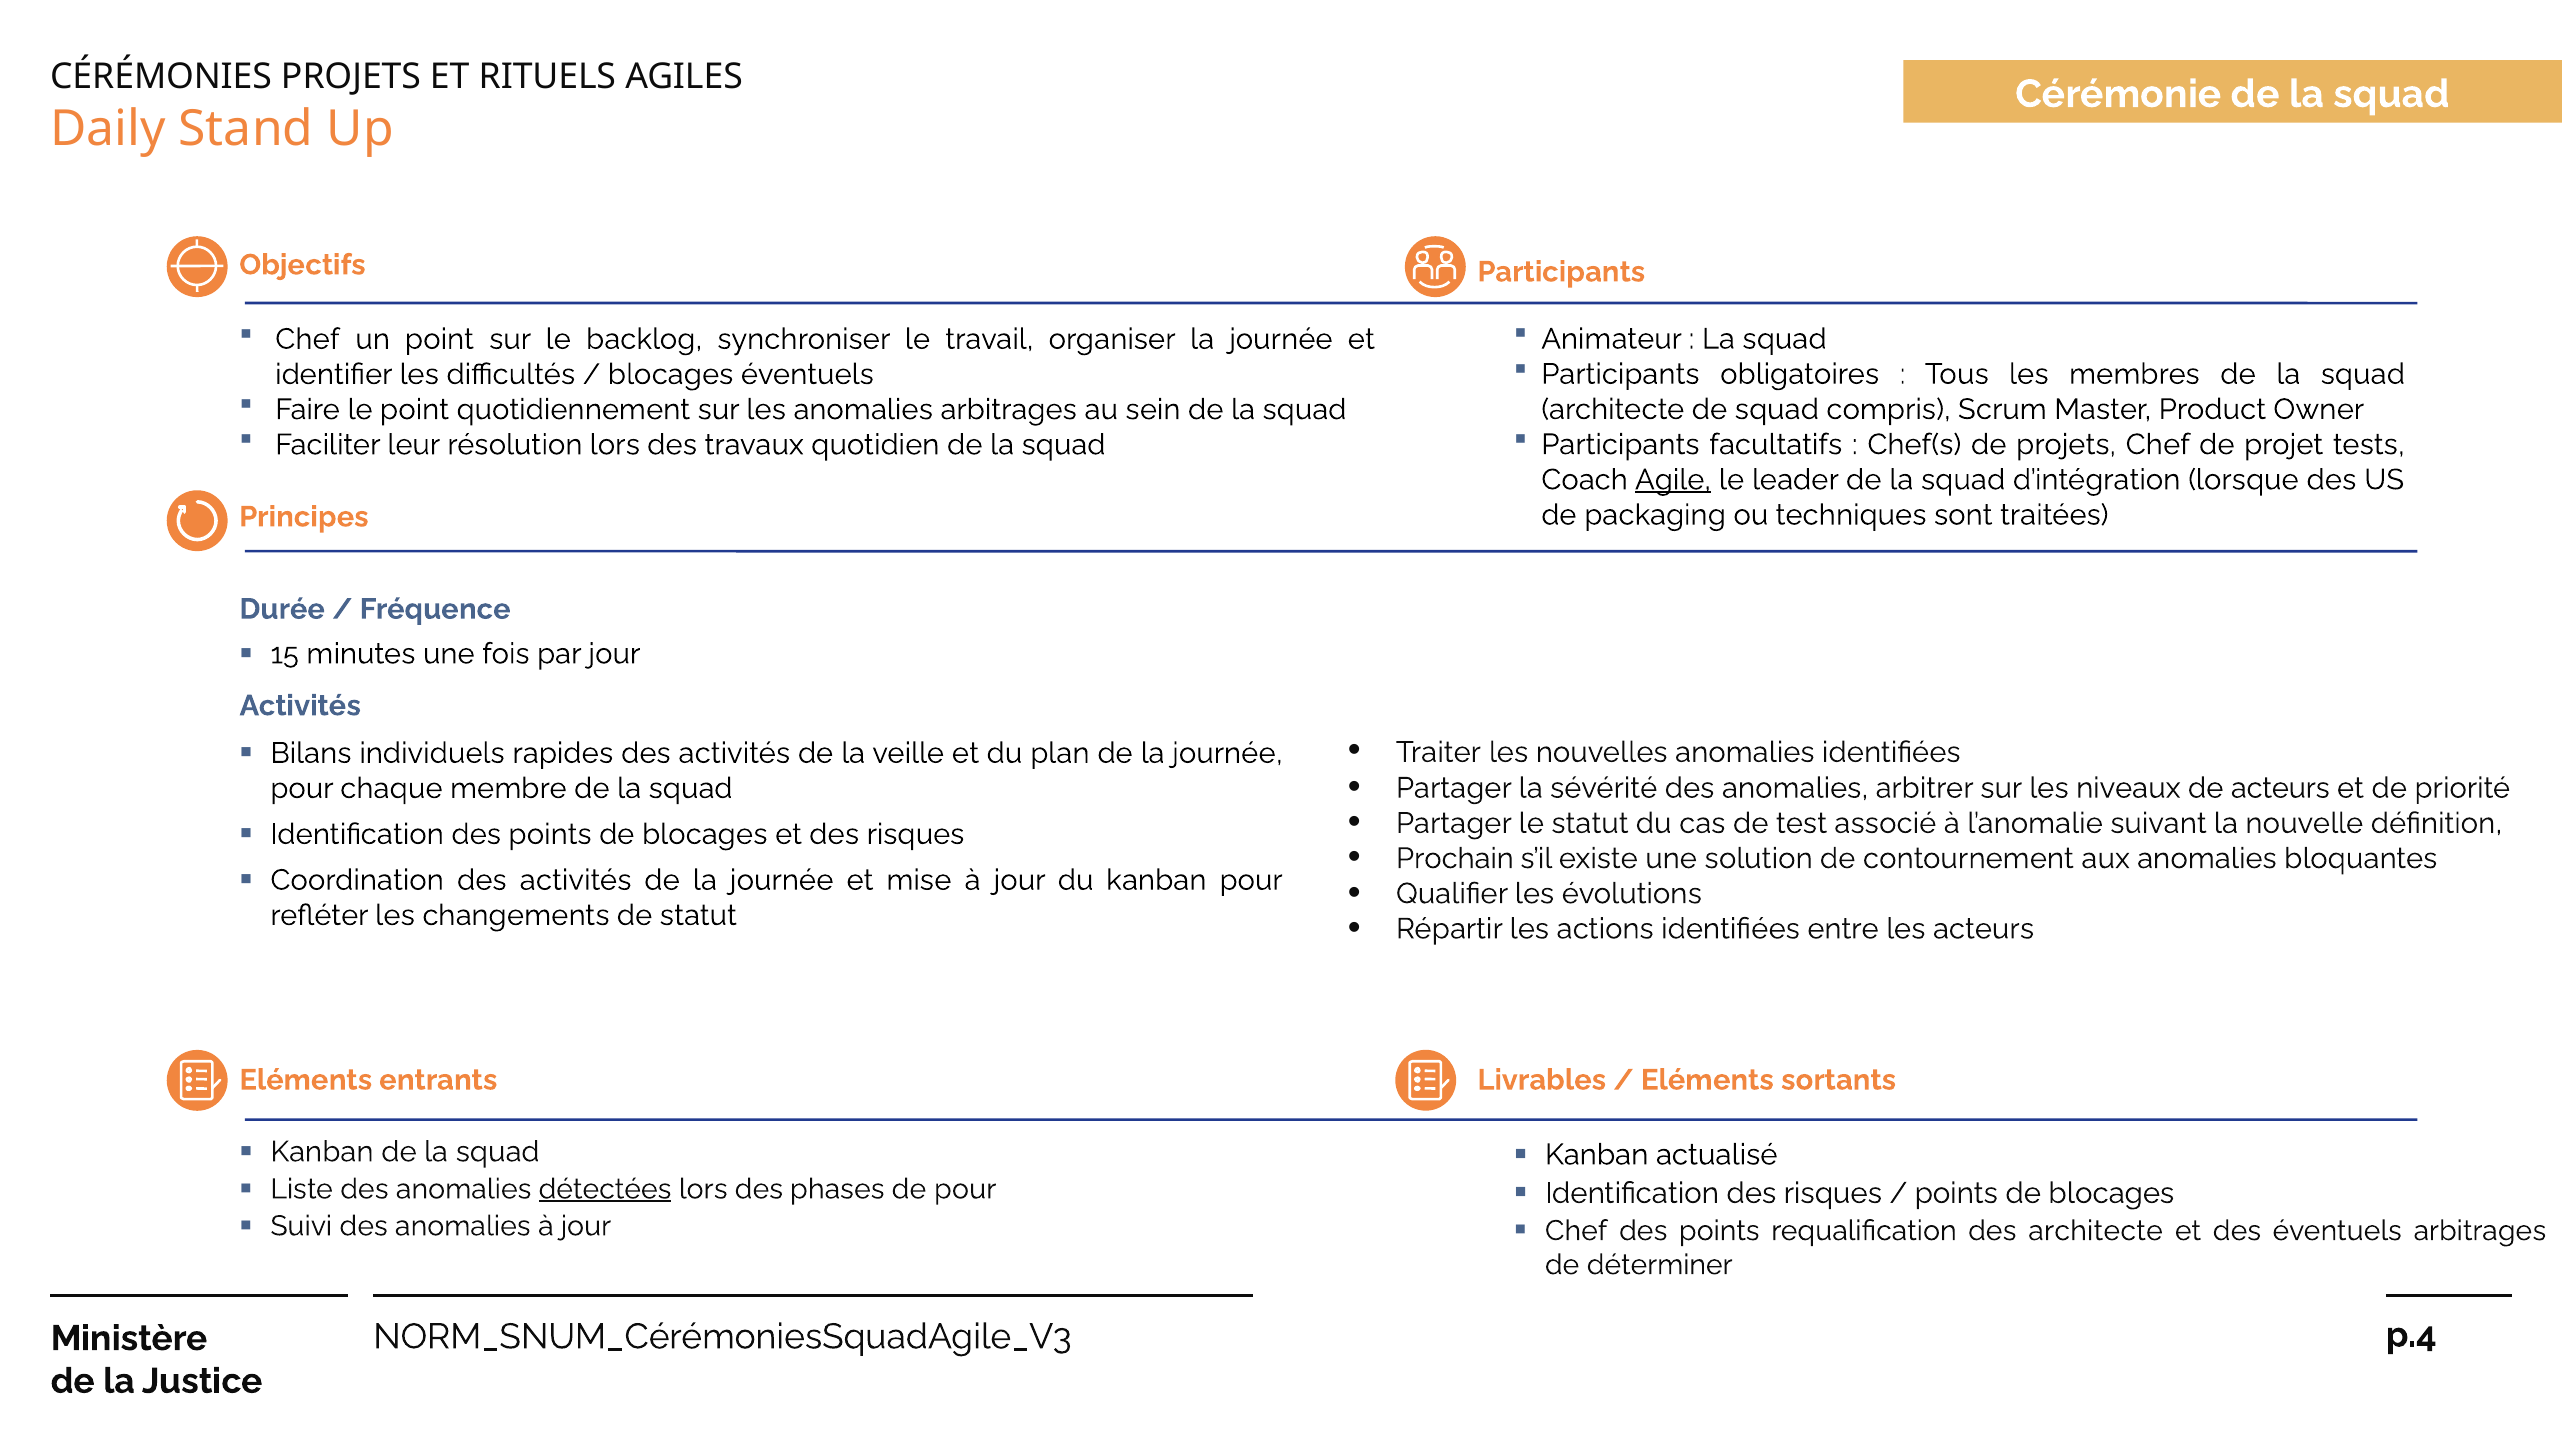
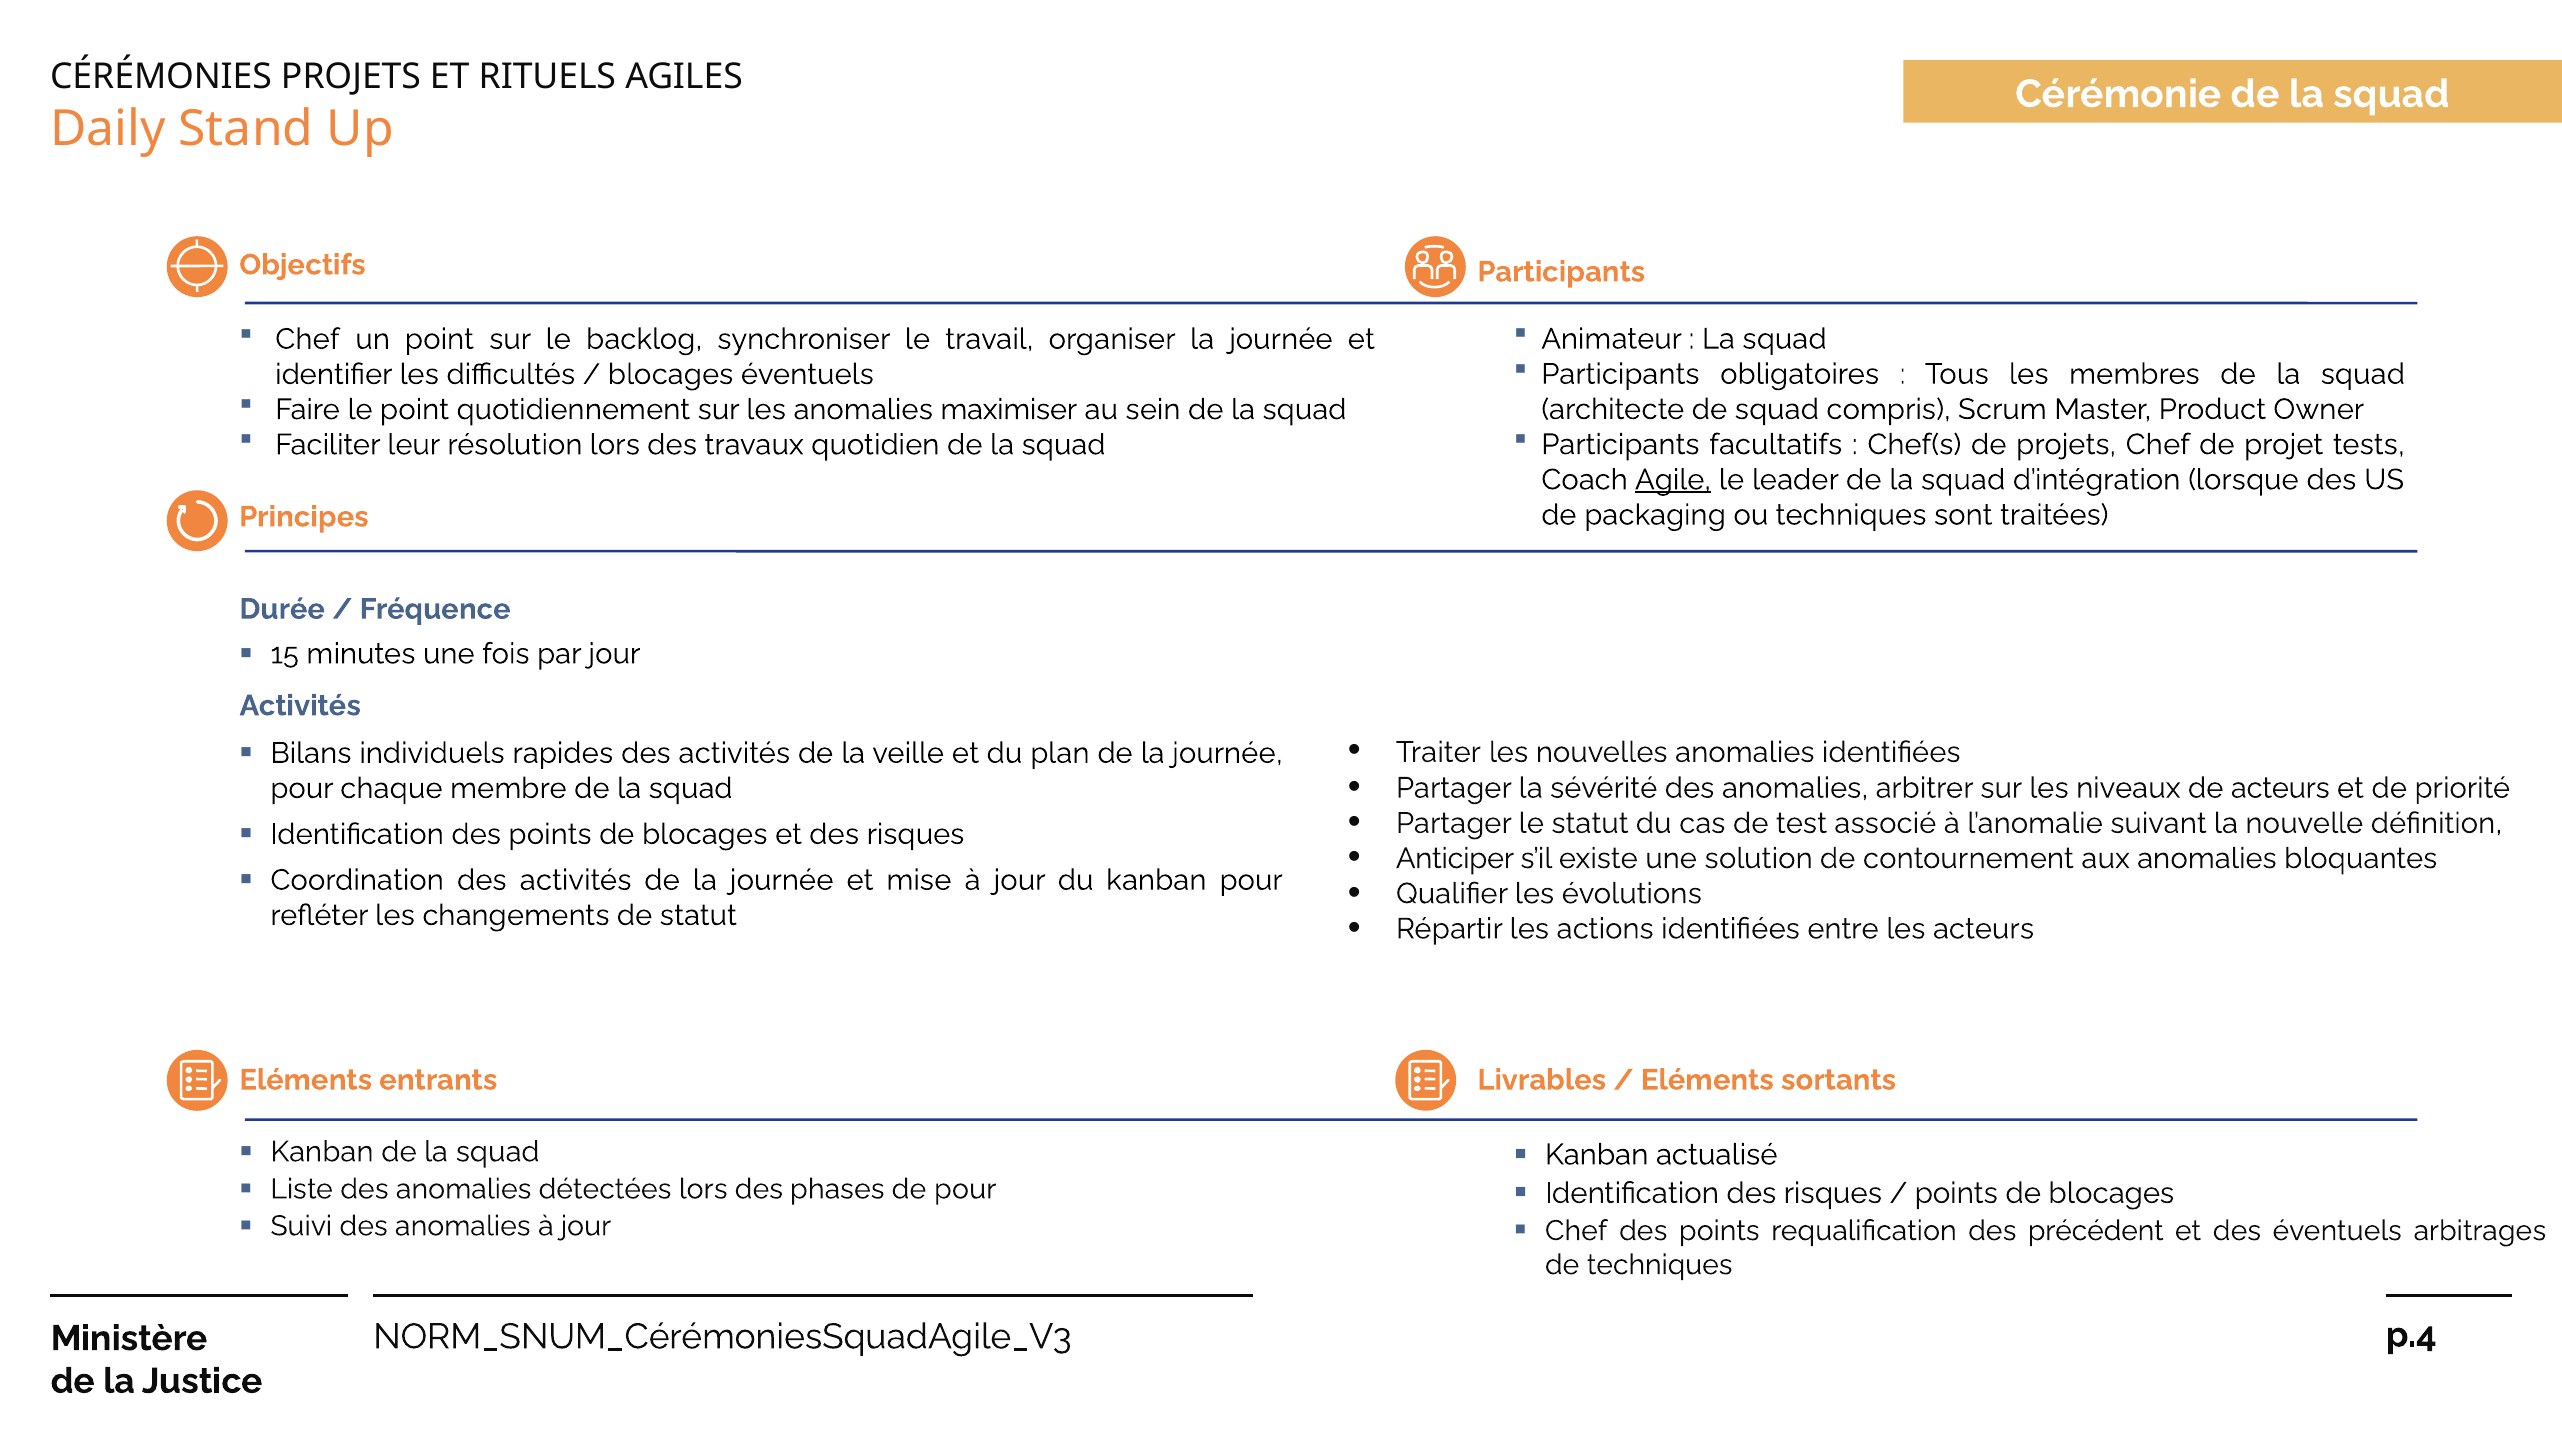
anomalies arbitrages: arbitrages -> maximiser (1009, 410)
Prochain: Prochain -> Anticiper (1455, 859)
détectées underline: present -> none (605, 1189)
des architecte: architecte -> précédent (2096, 1231)
de déterminer: déterminer -> techniques (1660, 1265)
